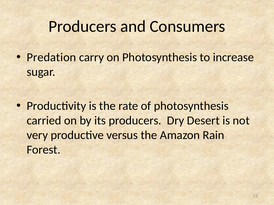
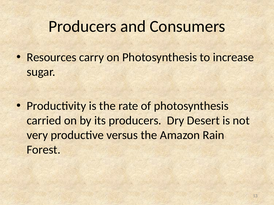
Predation: Predation -> Resources (52, 57)
